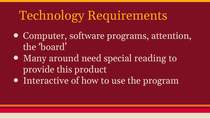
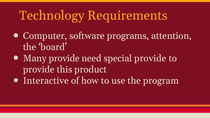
Many around: around -> provide (64, 58)
special reading: reading -> provide (150, 58)
